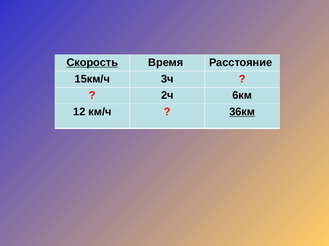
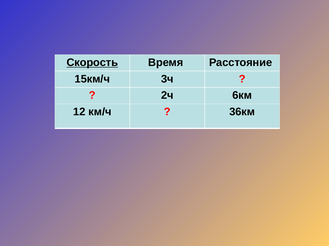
36км underline: present -> none (242, 112)
